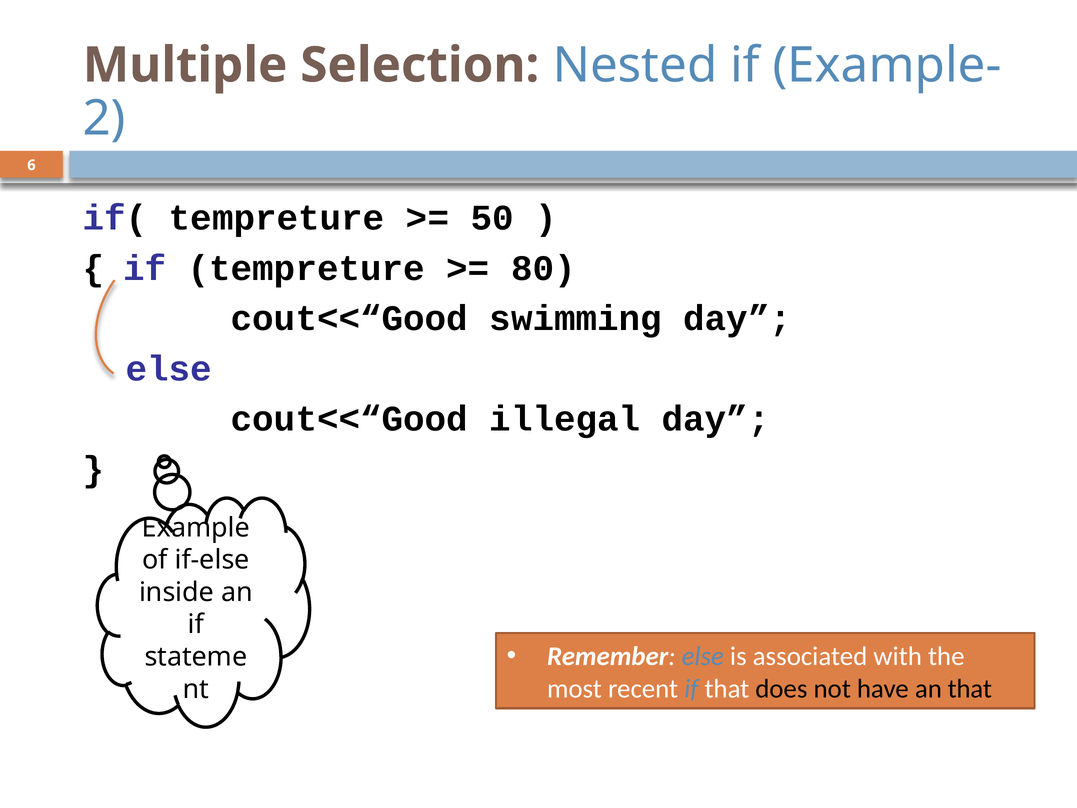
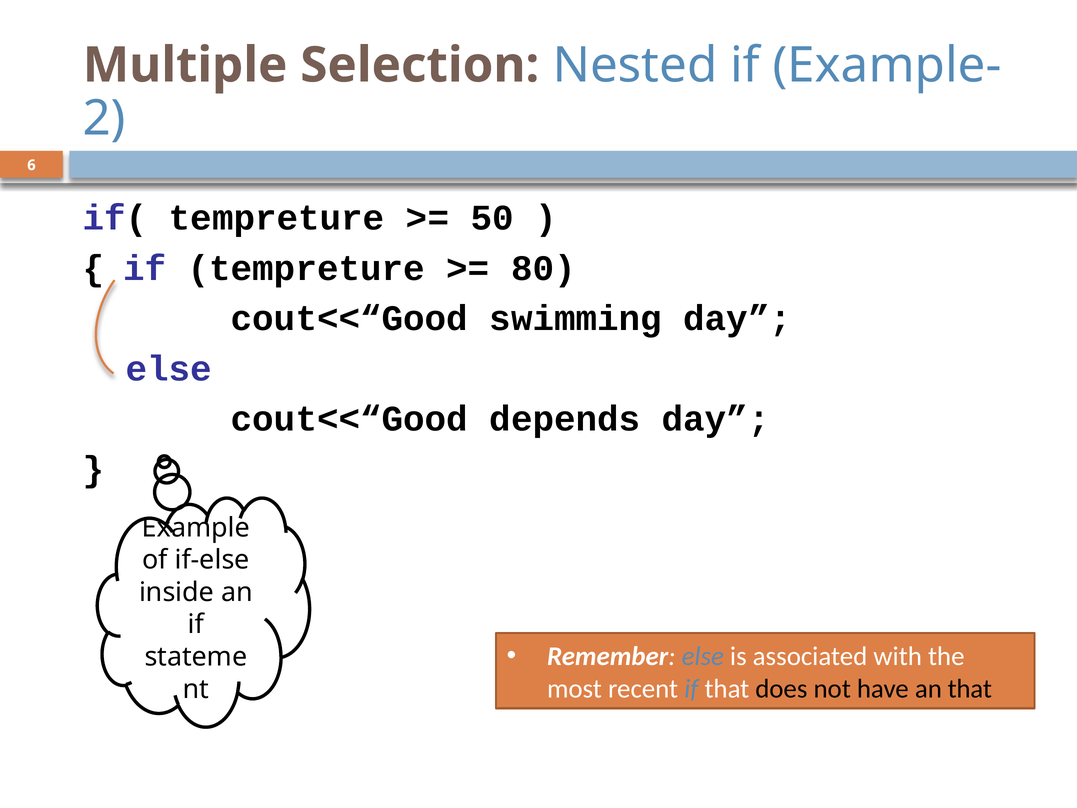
illegal: illegal -> depends (565, 419)
